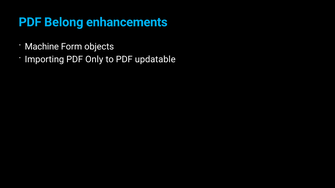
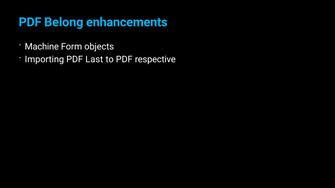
Only: Only -> Last (94, 59)
updatable: updatable -> respective (155, 59)
